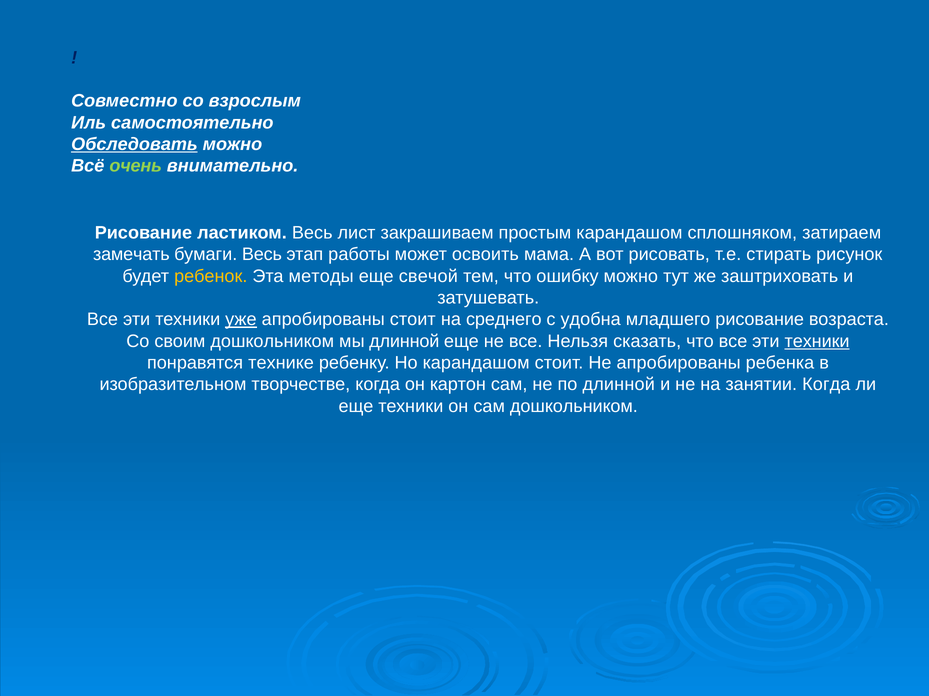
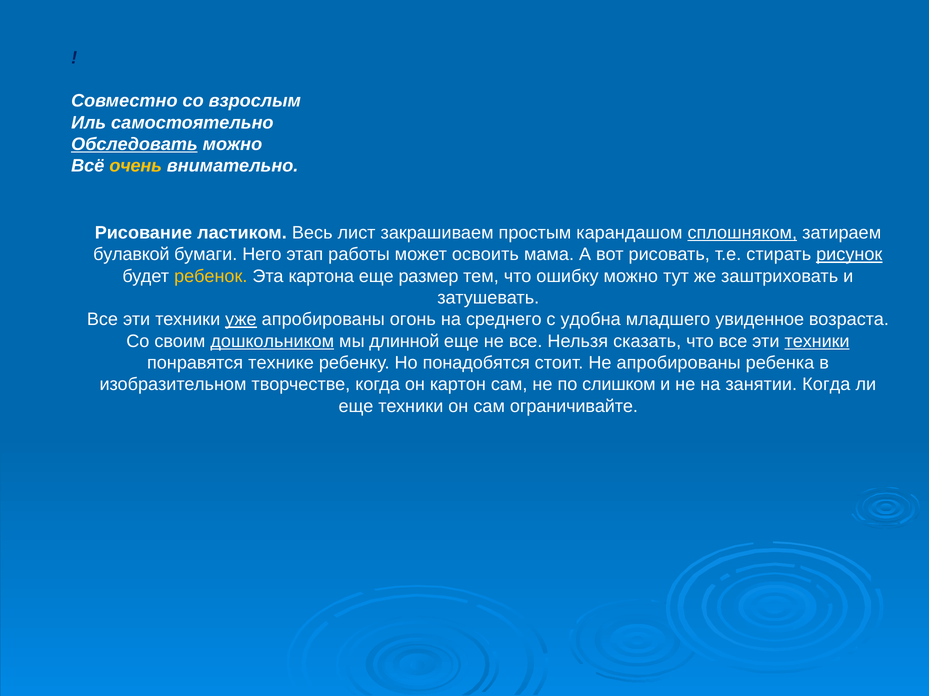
очень colour: light green -> yellow (136, 166)
сплошняком underline: none -> present (742, 233)
замечать: замечать -> булавкой (131, 255)
бумаги Весь: Весь -> Него (262, 255)
рисунок underline: none -> present (849, 255)
методы: методы -> картона (321, 276)
свечой: свечой -> размер (428, 276)
апробированы стоит: стоит -> огонь (413, 320)
младшего рисование: рисование -> увиденное (760, 320)
дошкольником underline: none -> present (272, 342)
Но карандашом: карандашом -> понадобятся (476, 363)
по длинной: длинной -> слишком (619, 385)
сам дошкольником: дошкольником -> ограничивайте (574, 407)
